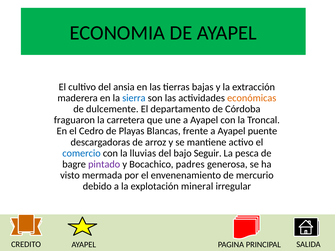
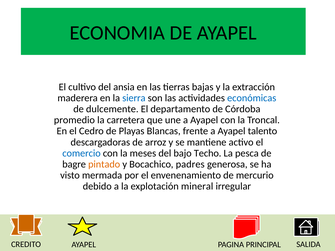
económicas colour: orange -> blue (252, 98)
fraguaron: fraguaron -> promedio (74, 120)
puente: puente -> talento (262, 131)
lluvias: lluvias -> meses (143, 153)
Seguir: Seguir -> Techo (208, 153)
pintado colour: purple -> orange (104, 164)
